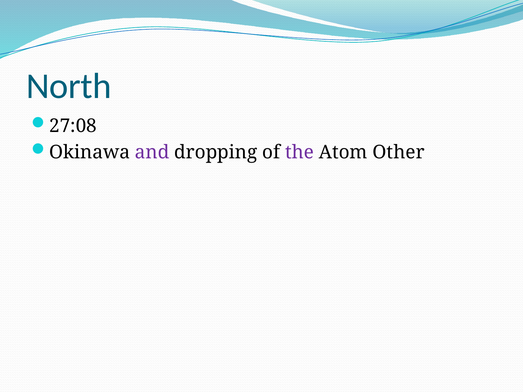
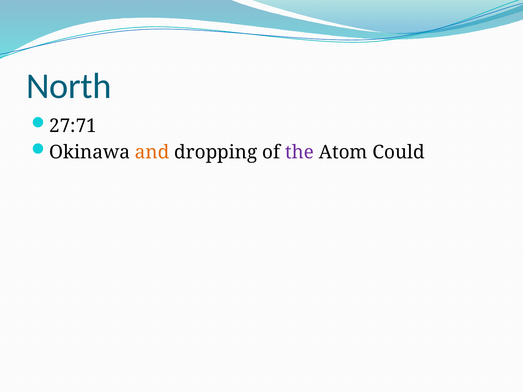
27:08: 27:08 -> 27:71 (73, 126)
and colour: purple -> orange (152, 152)
Other: Other -> Could (399, 152)
